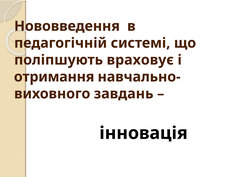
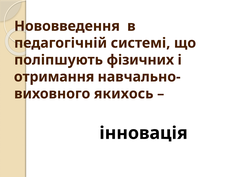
враховує: враховує -> фізичних (140, 60)
завдань: завдань -> якихось (124, 94)
